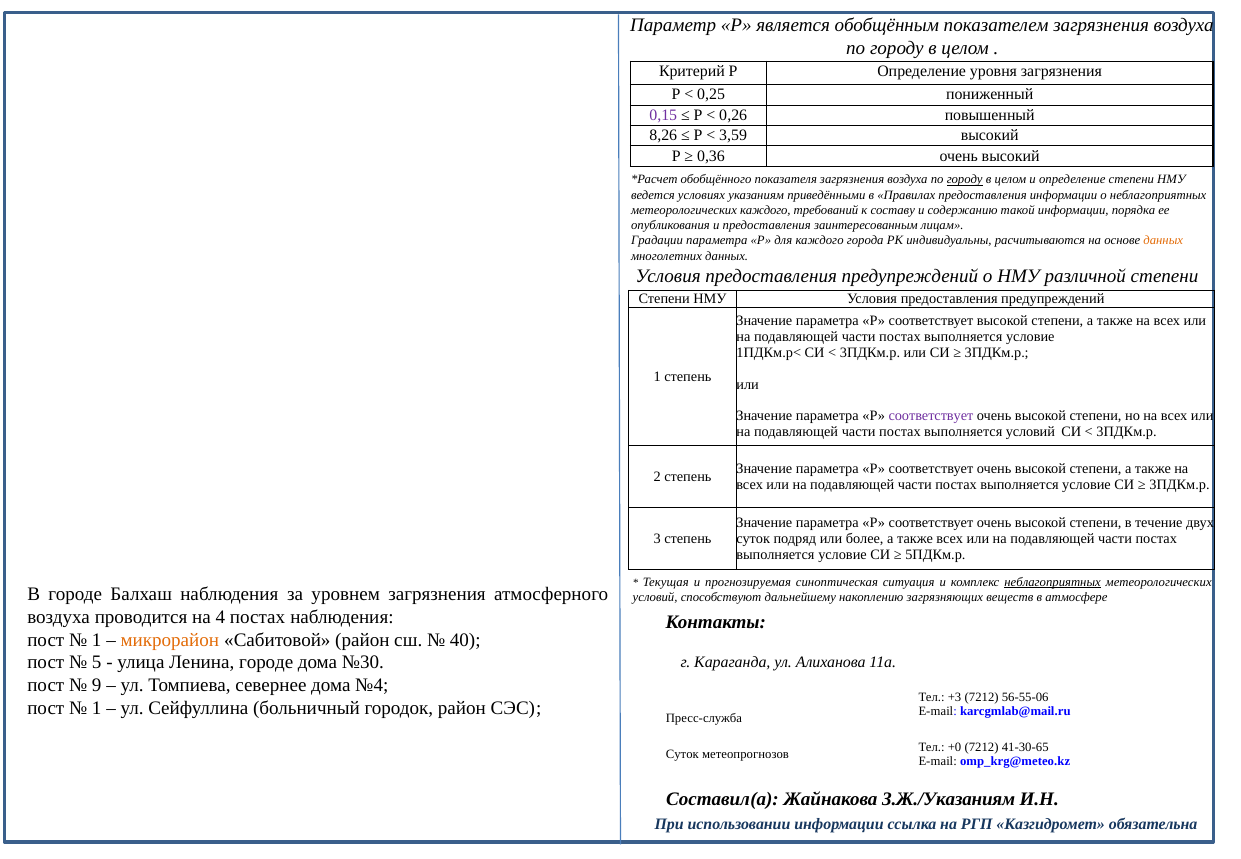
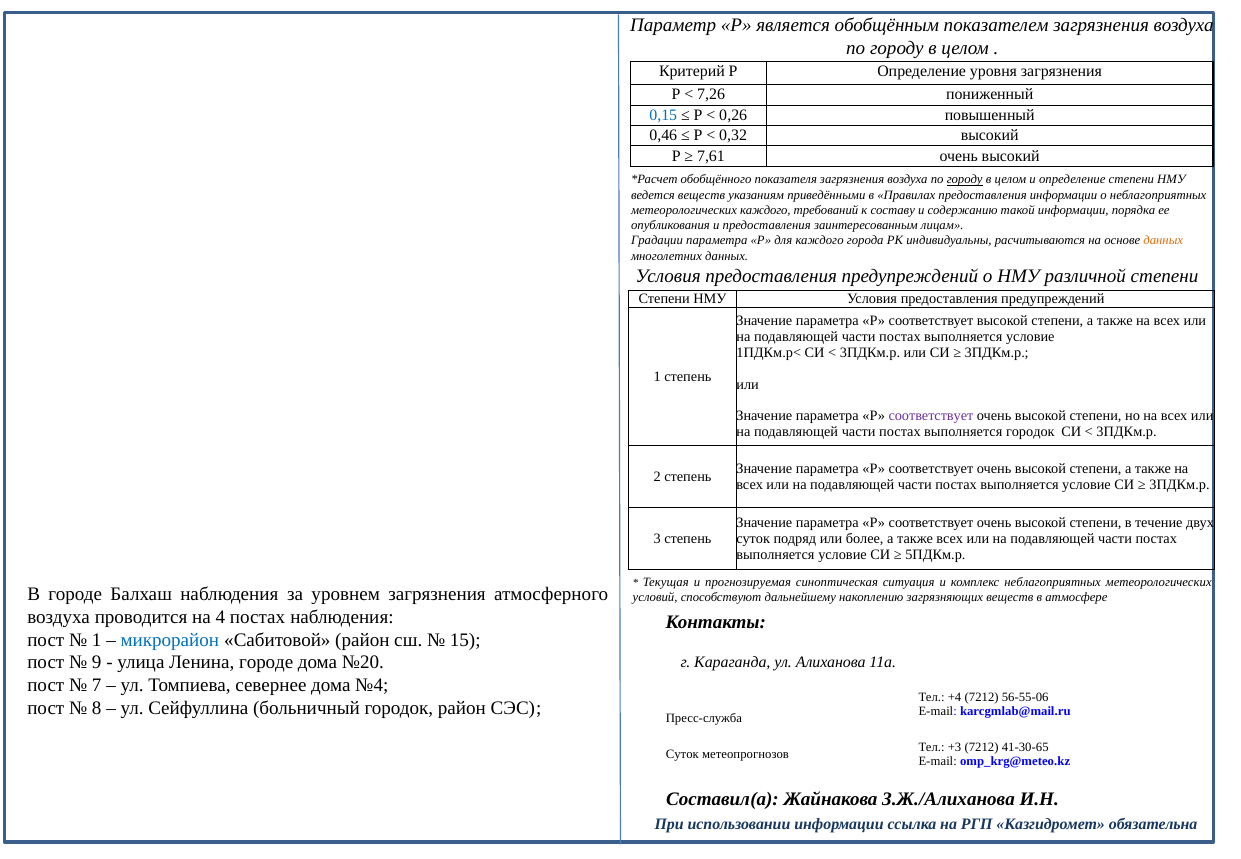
0,25: 0,25 -> 7,26 (711, 95)
0,15 colour: purple -> blue (663, 115)
8,26: 8,26 -> 0,46 (663, 135)
3,59: 3,59 -> 0,32 (733, 135)
0,36: 0,36 -> 7,61 (711, 156)
ведется условиях: условиях -> веществ (702, 195)
выполняется условий: условий -> городок (1030, 432)
неблагоприятных underline: present -> none (1053, 582)
микрорайон colour: orange -> blue (170, 640)
40: 40 -> 15 (465, 640)
5: 5 -> 9 (97, 663)
№30: №30 -> №20 (363, 663)
9: 9 -> 7 (97, 686)
+3: +3 -> +4 (955, 698)
1: 1 -> 8 (97, 709)
+0: +0 -> +3 (955, 747)
З.Ж./Указаниям: З.Ж./Указаниям -> З.Ж./Алиханова (949, 799)
